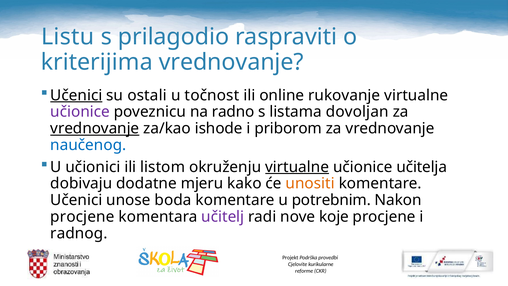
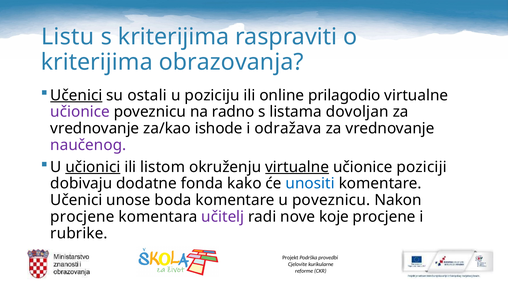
s prilagodio: prilagodio -> kriterijima (174, 37)
kriterijima vrednovanje: vrednovanje -> obrazovanja (231, 62)
točnost: točnost -> poziciju (212, 95)
rukovanje: rukovanje -> prilagodio (344, 95)
vrednovanje underline: present -> none (95, 128)
priborom: priborom -> odražava (288, 128)
naučenog colour: blue -> purple (88, 145)
učionici underline: none -> present (93, 167)
učitelja: učitelja -> poziciji (422, 167)
mjeru: mjeru -> fonda (202, 183)
unositi colour: orange -> blue (310, 183)
u potrebnim: potrebnim -> poveznicu (331, 200)
radnog: radnog -> rubrike (79, 233)
